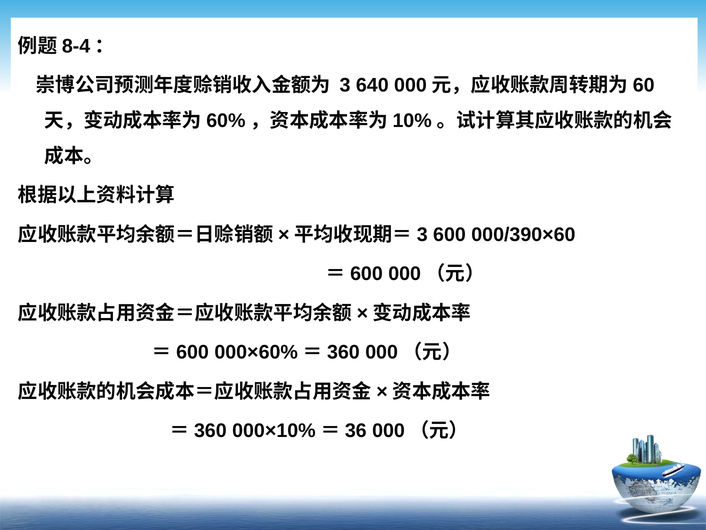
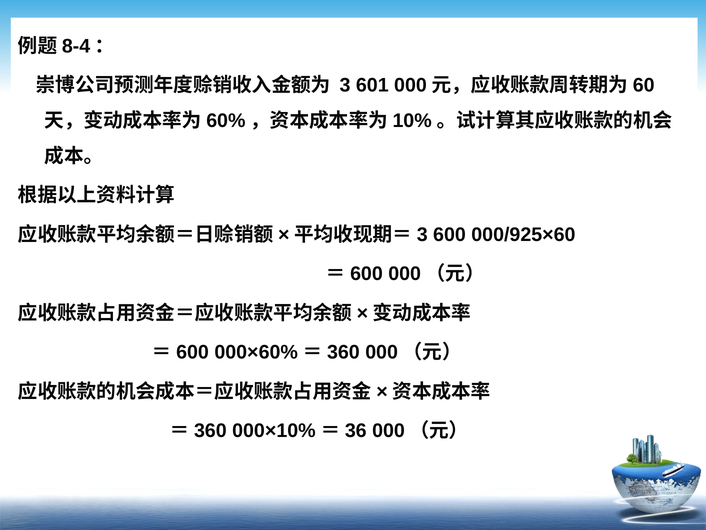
640: 640 -> 601 (372, 85)
000/390×60: 000/390×60 -> 000/925×60 (523, 234)
